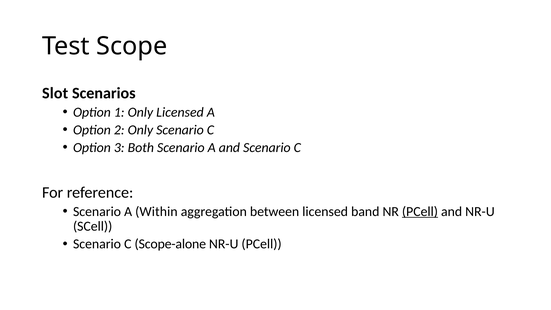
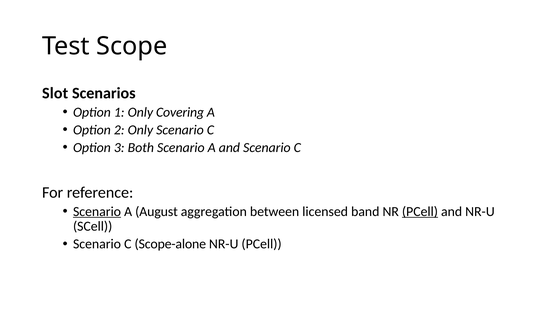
Only Licensed: Licensed -> Covering (180, 112)
Scenario underline: none -> present (97, 211)
Within: Within -> August (157, 211)
